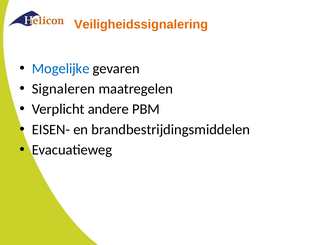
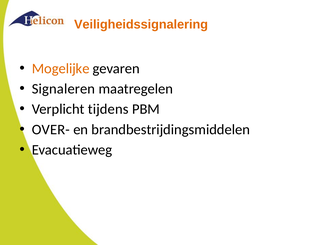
Mogelijke colour: blue -> orange (61, 69)
andere: andere -> tijdens (108, 109)
EISEN-: EISEN- -> OVER- (51, 130)
